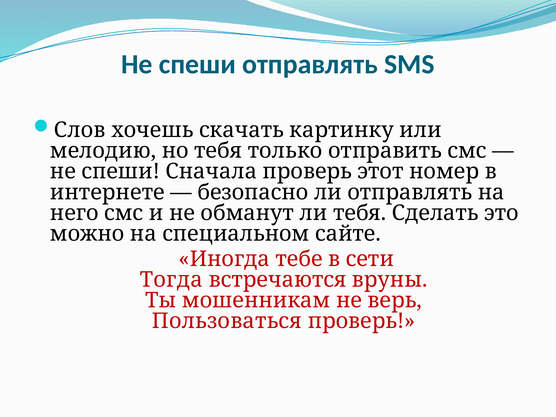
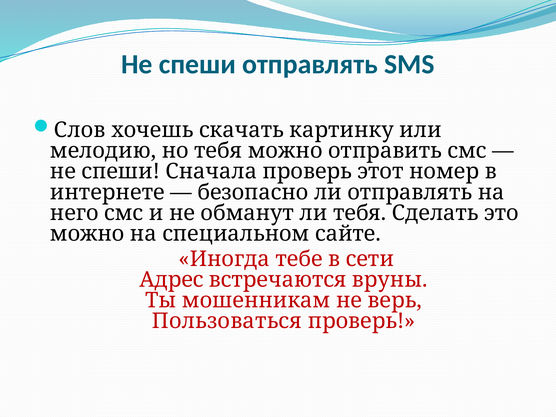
тебя только: только -> можно (285, 151)
Тогда: Тогда -> Адрес (172, 280)
